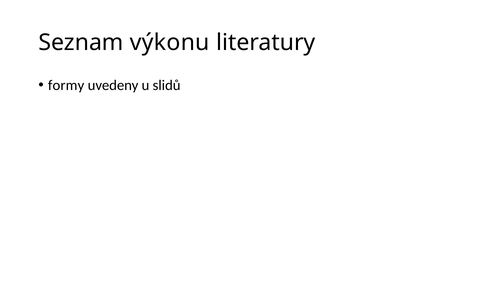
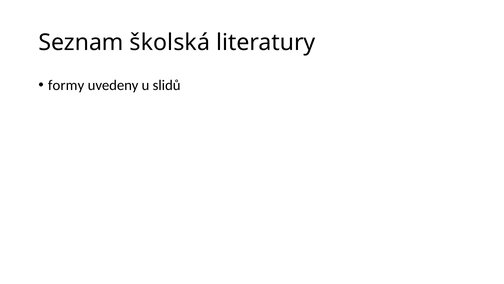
výkonu: výkonu -> školská (170, 42)
